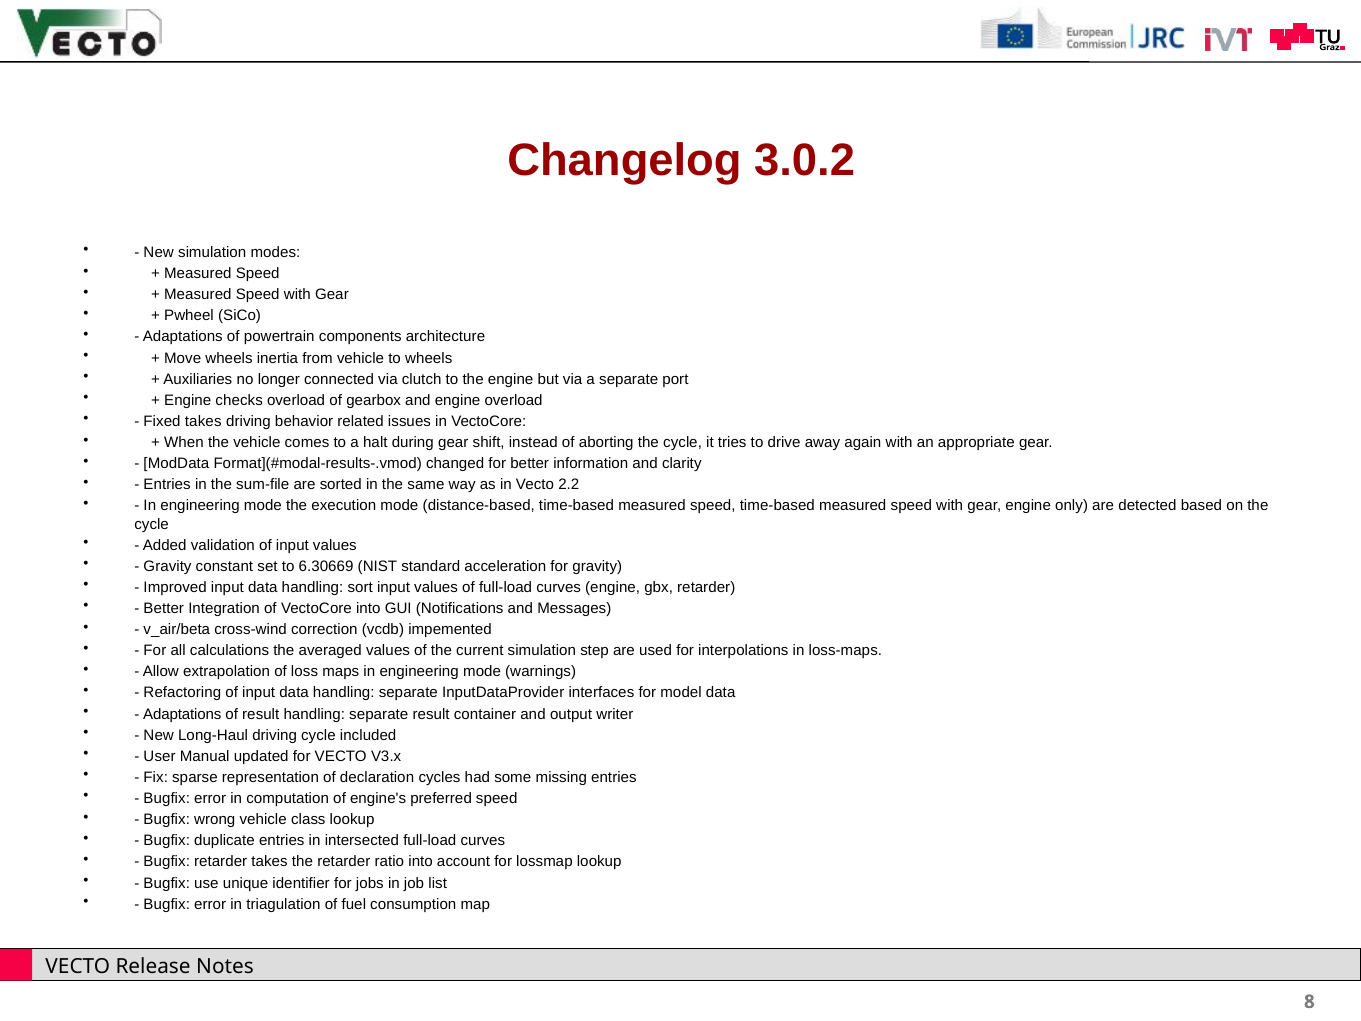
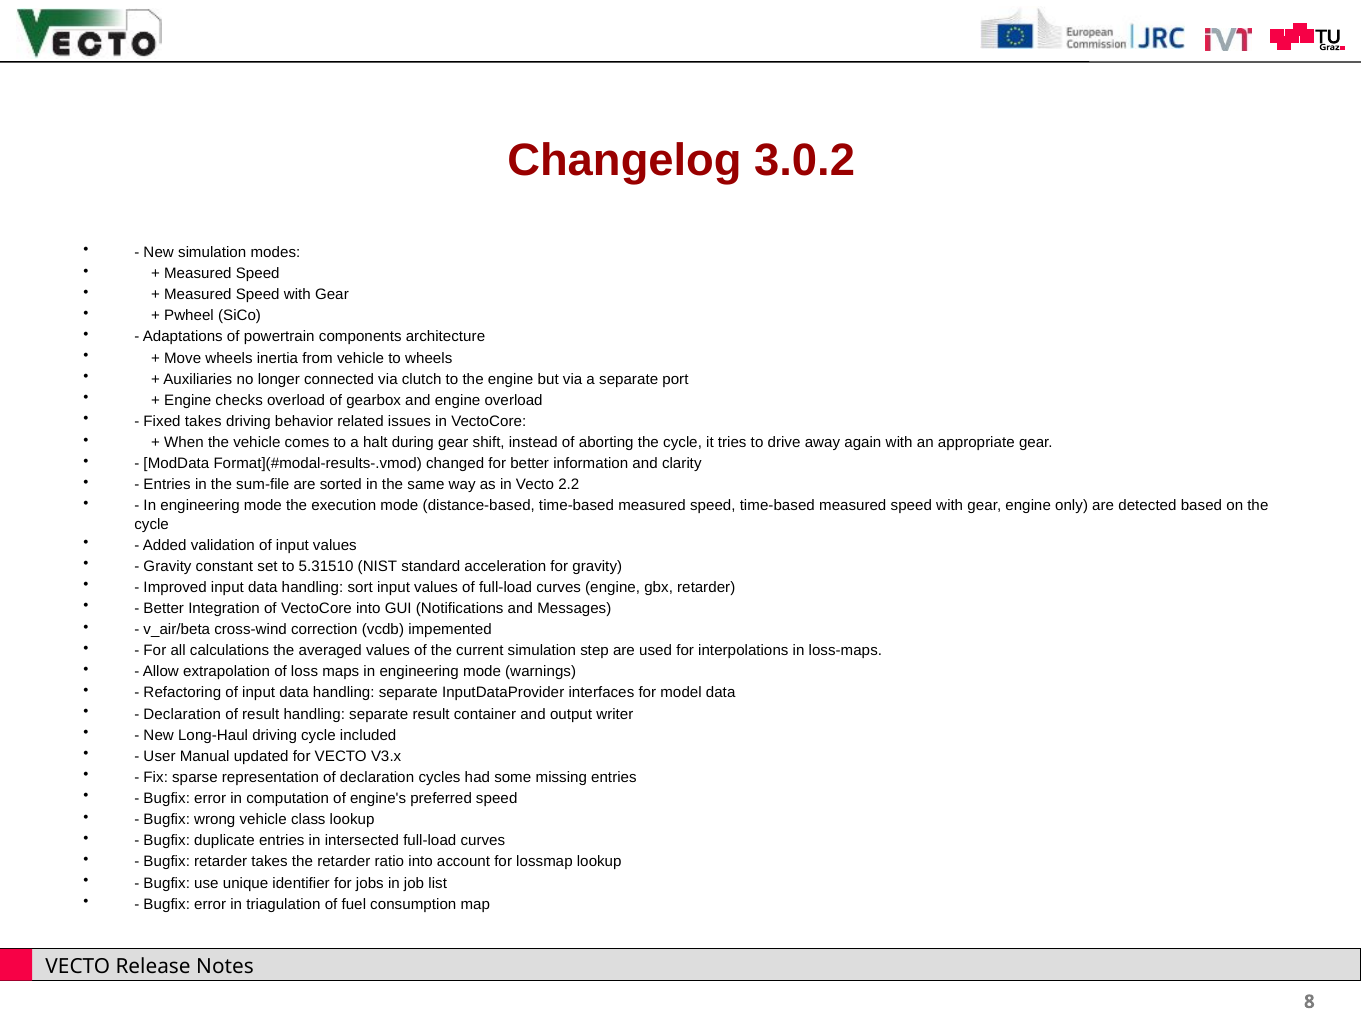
6.30669: 6.30669 -> 5.31510 (326, 566)
Adaptations: Adaptations -> Declaration (182, 714)
